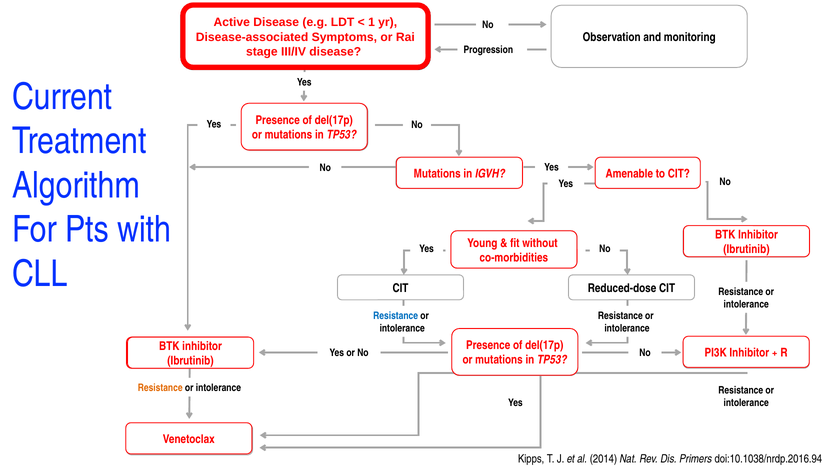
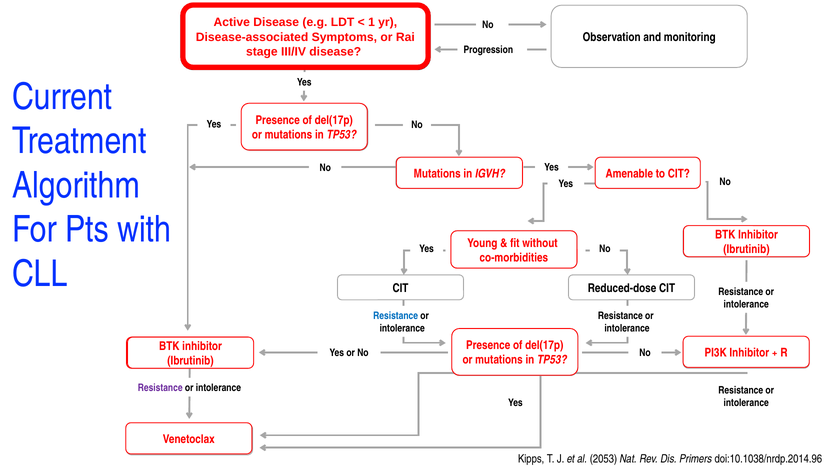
Resistance colour: orange -> purple (160, 388)
2014: 2014 -> 2053 (603, 459)
doi:10.1038/nrdp.2016.94: doi:10.1038/nrdp.2016.94 -> doi:10.1038/nrdp.2014.96 (768, 459)
